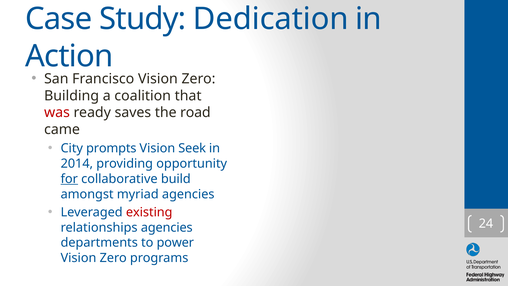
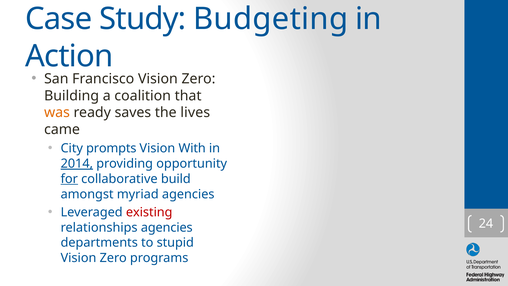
Dedication: Dedication -> Budgeting (271, 19)
was colour: red -> orange (57, 113)
road: road -> lives (195, 113)
Seek: Seek -> With (192, 148)
2014 underline: none -> present (77, 164)
power: power -> stupid (175, 243)
